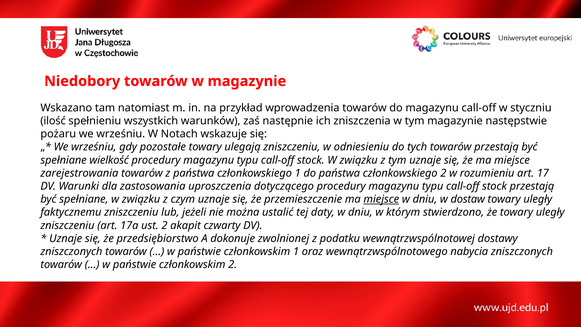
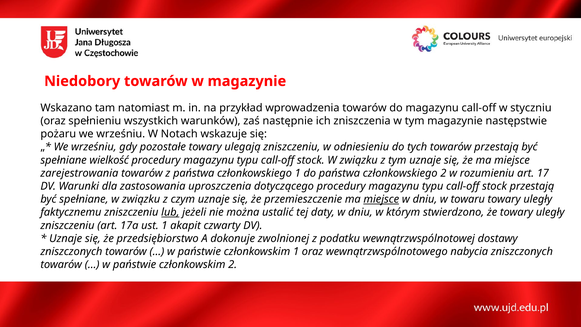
ilość: ilość -> oraz (53, 121)
dostaw: dostaw -> towaru (468, 199)
lub underline: none -> present (170, 212)
ust 2: 2 -> 1 (164, 225)
